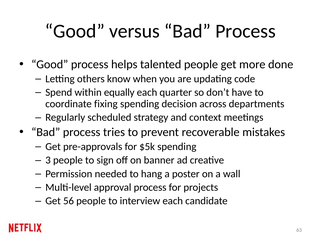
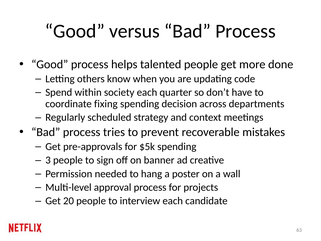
equally: equally -> society (119, 92)
56: 56 -> 20 (69, 201)
